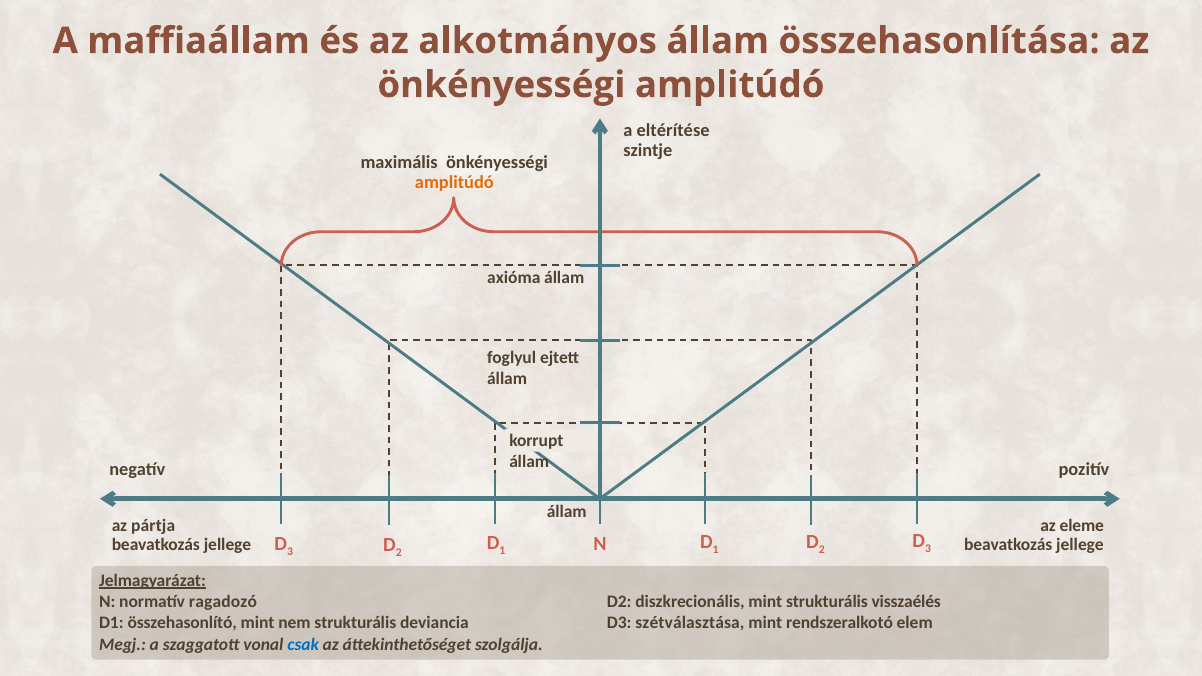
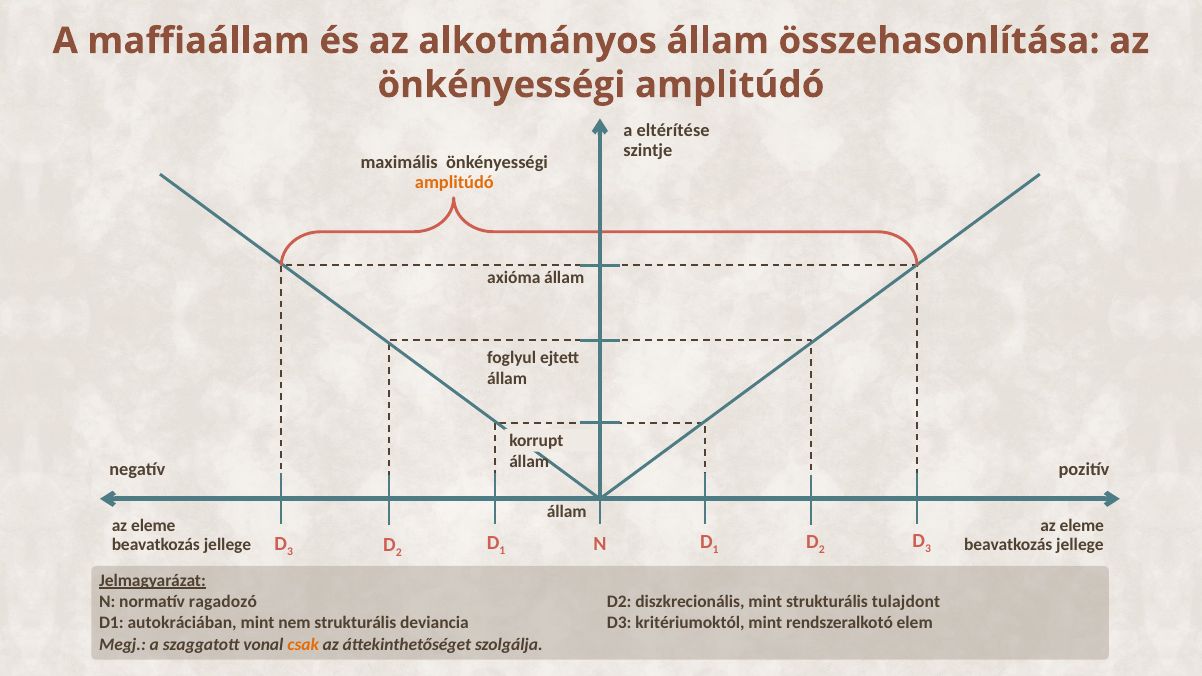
pártja: pártja -> eleme (153, 526)
visszaélés: visszaélés -> tulajdont (906, 602)
összehasonlító: összehasonlító -> autokráciában (182, 623)
szétválasztása: szétválasztása -> kritériumoktól (690, 623)
csak colour: blue -> orange (303, 644)
